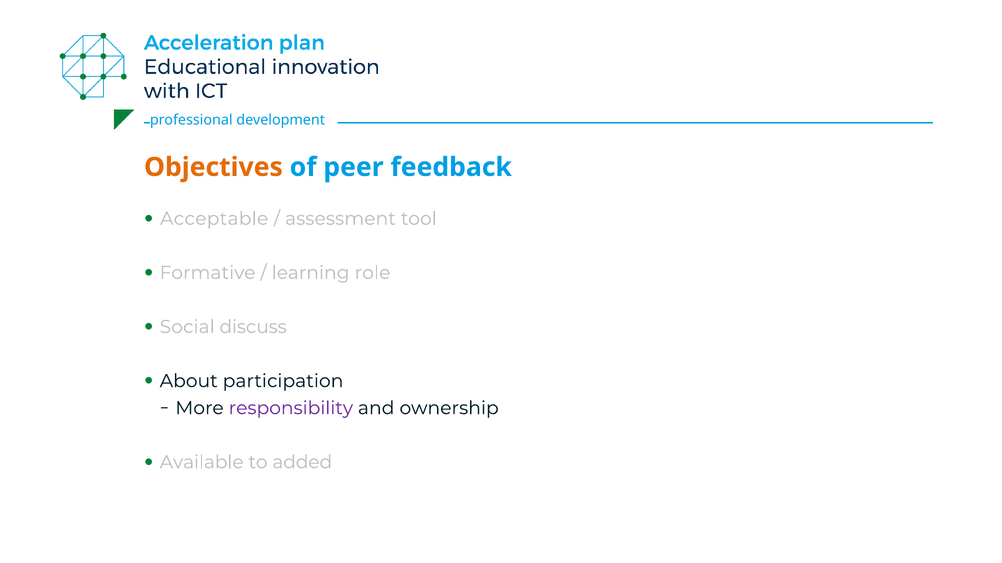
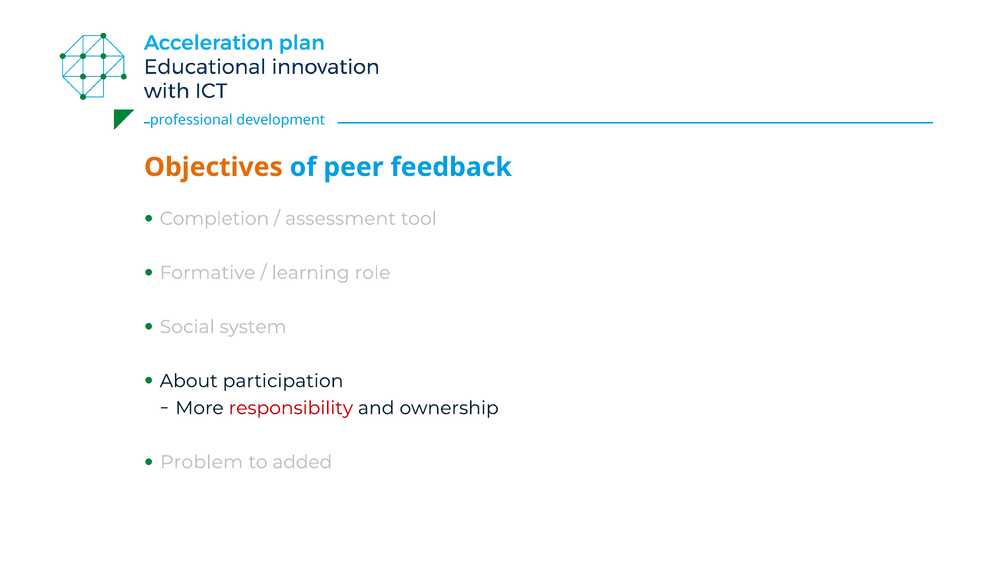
Acceptable: Acceptable -> Completion (214, 219)
discuss: discuss -> system (253, 327)
responsibility colour: purple -> red (291, 408)
Available: Available -> Problem (201, 463)
